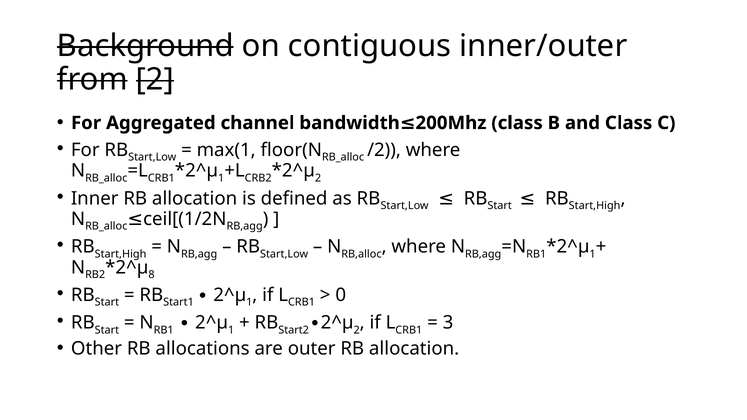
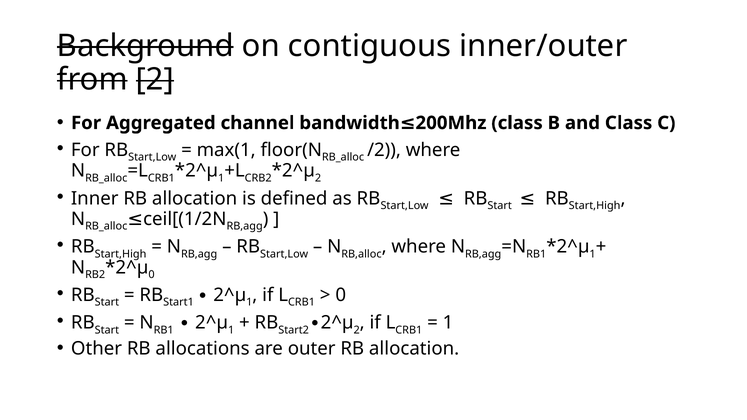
8: 8 -> 0 (152, 275)
3: 3 -> 1 (448, 323)
